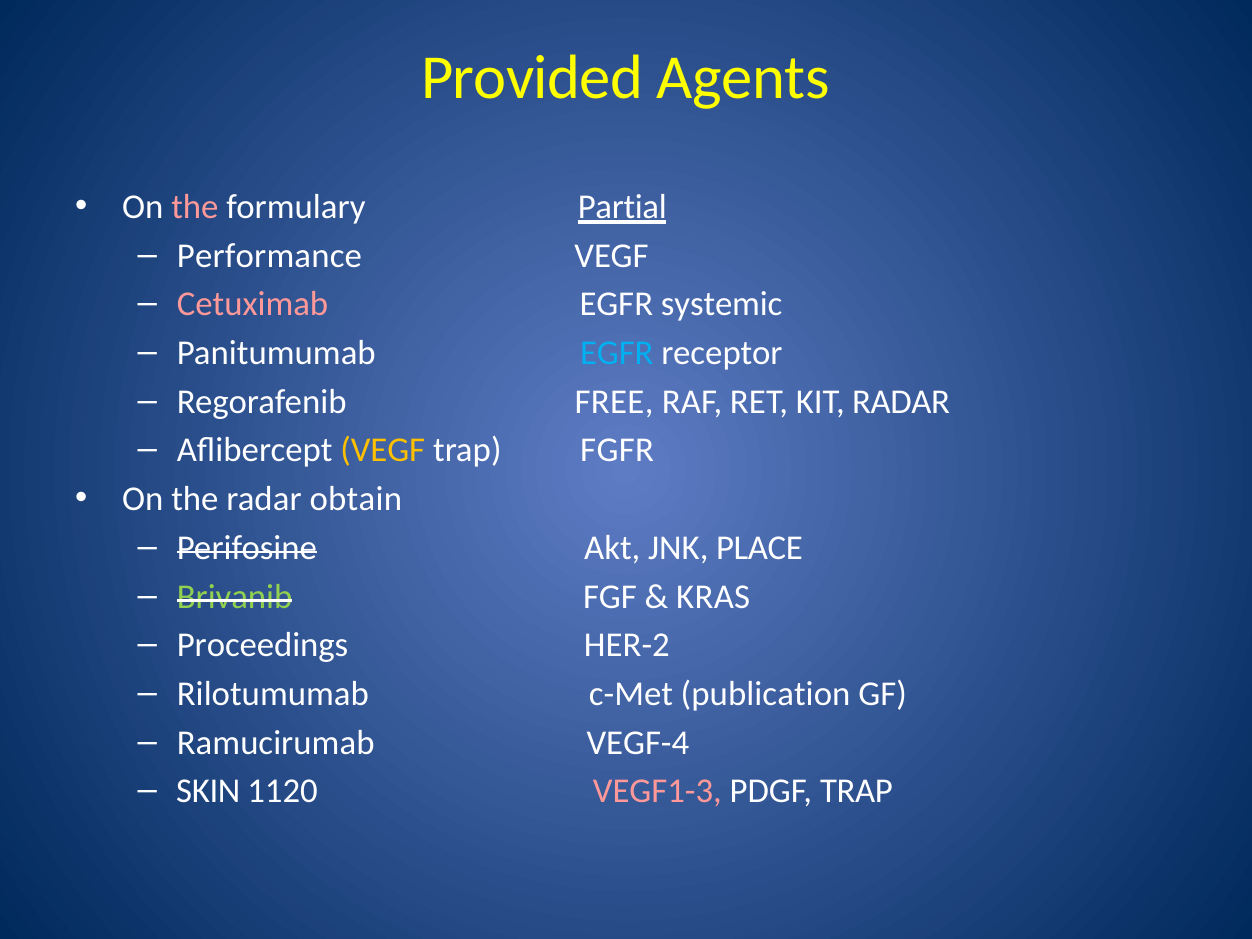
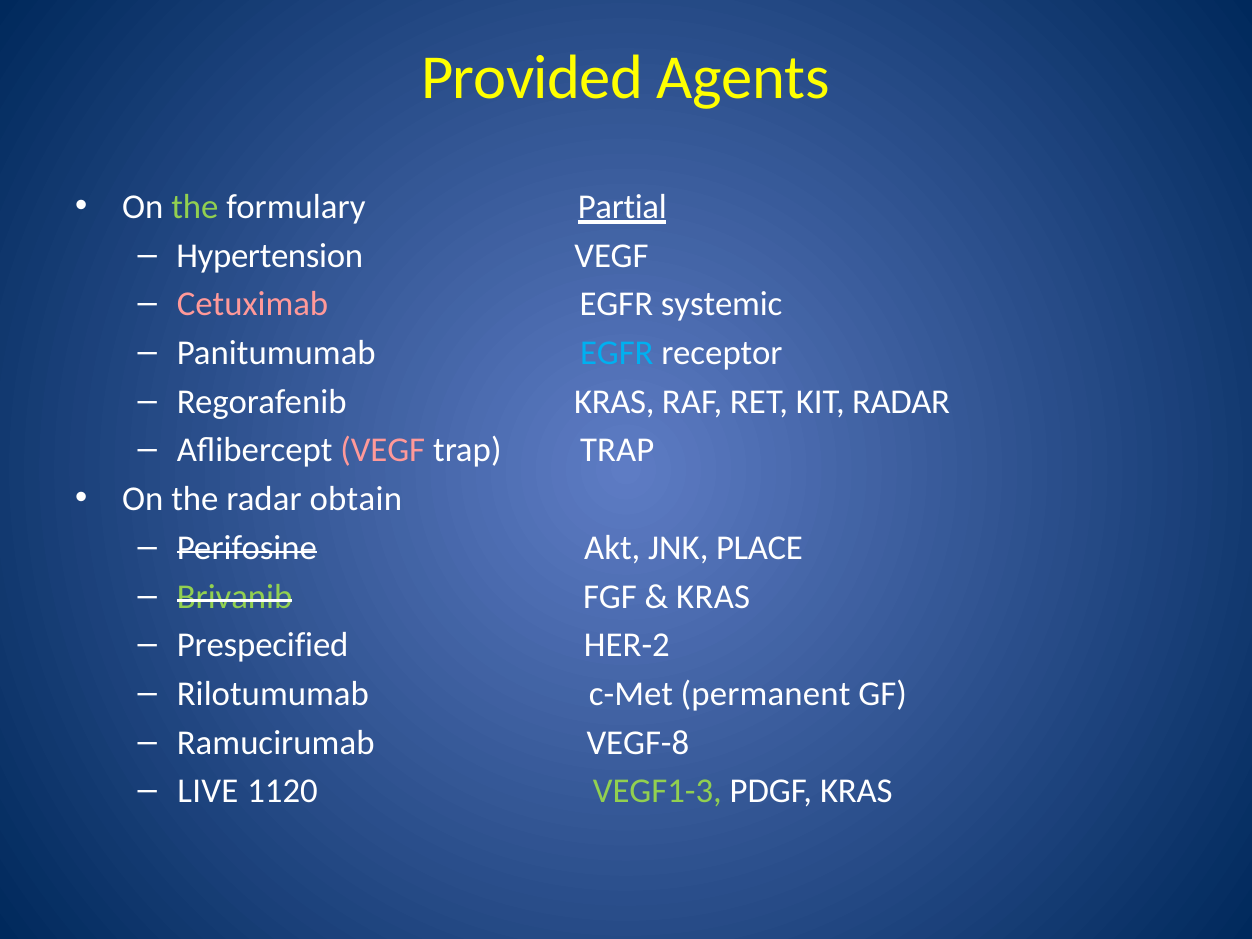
the colour: pink -> light green (195, 207)
Performance: Performance -> Hypertension (270, 256)
Regorafenib FREE: FREE -> KRAS (614, 402)
VEGF colour: yellow -> pink (383, 450)
trap FGFR: FGFR -> TRAP (617, 450)
Proceedings: Proceedings -> Prespecified (263, 645)
publication: publication -> permanent (766, 694)
VEGF-4: VEGF-4 -> VEGF-8 (638, 743)
SKIN: SKIN -> LIVE (208, 791)
VEGF1-3 colour: pink -> light green (657, 791)
PDGF TRAP: TRAP -> KRAS (856, 791)
